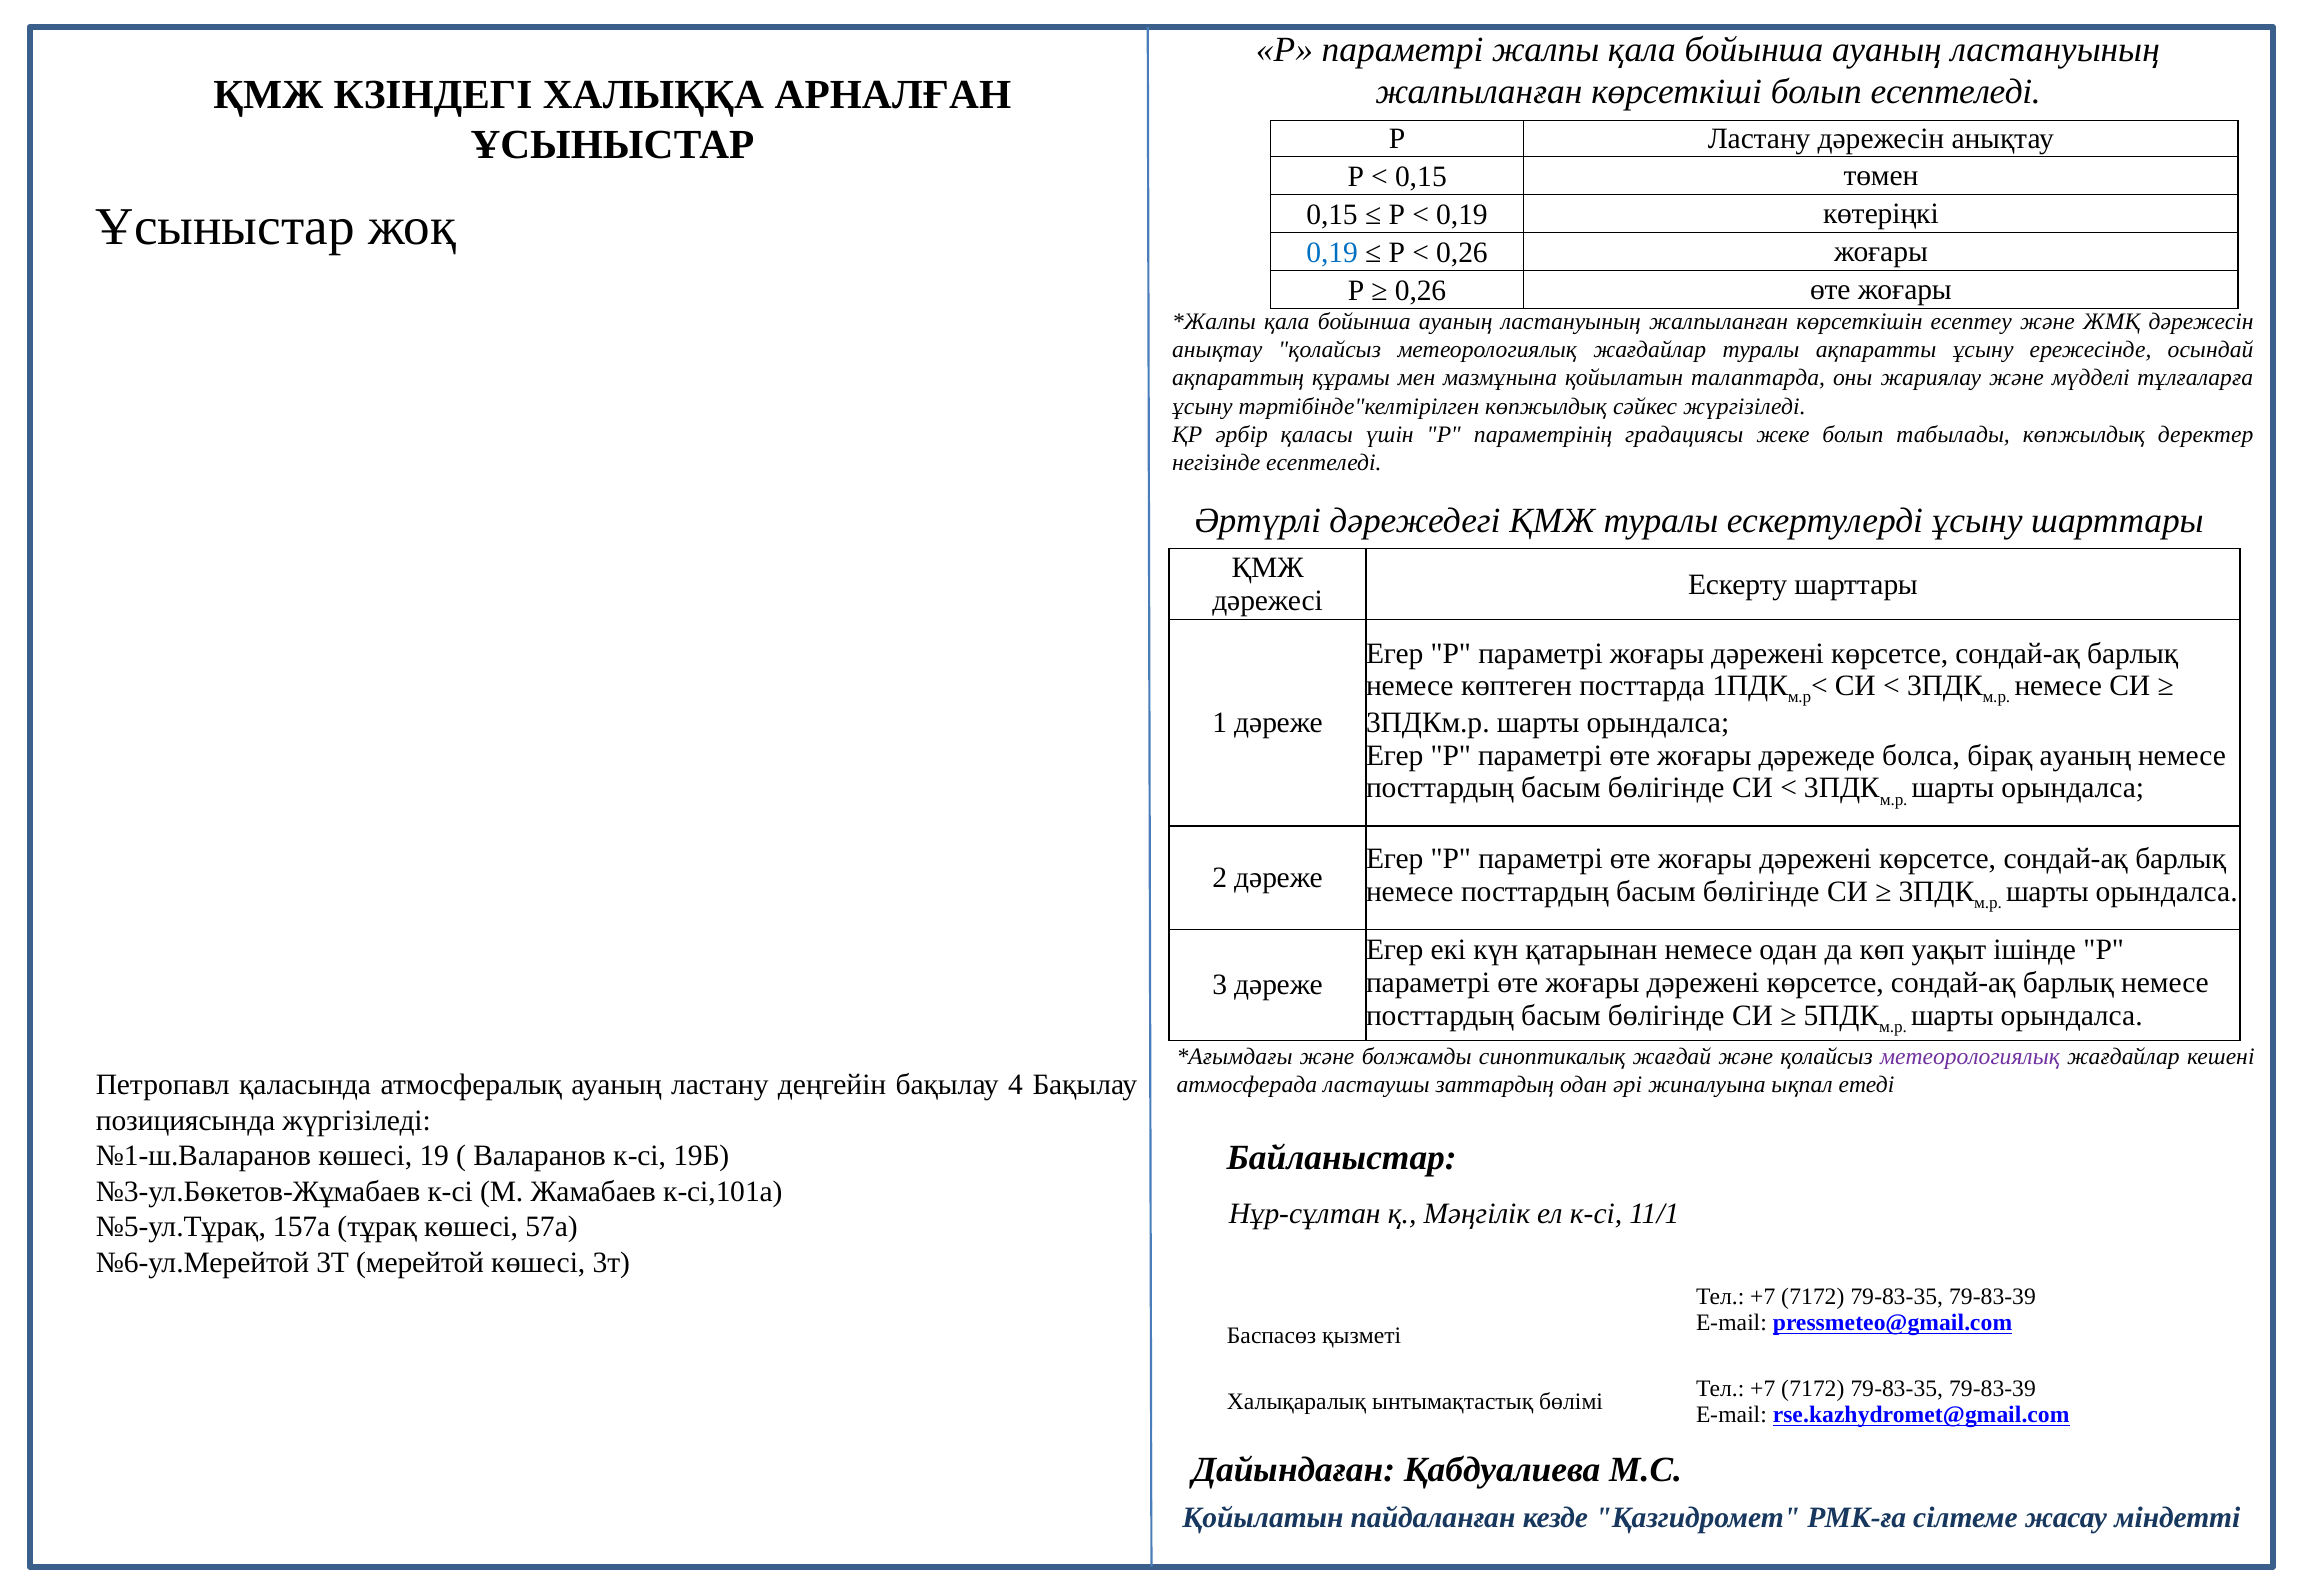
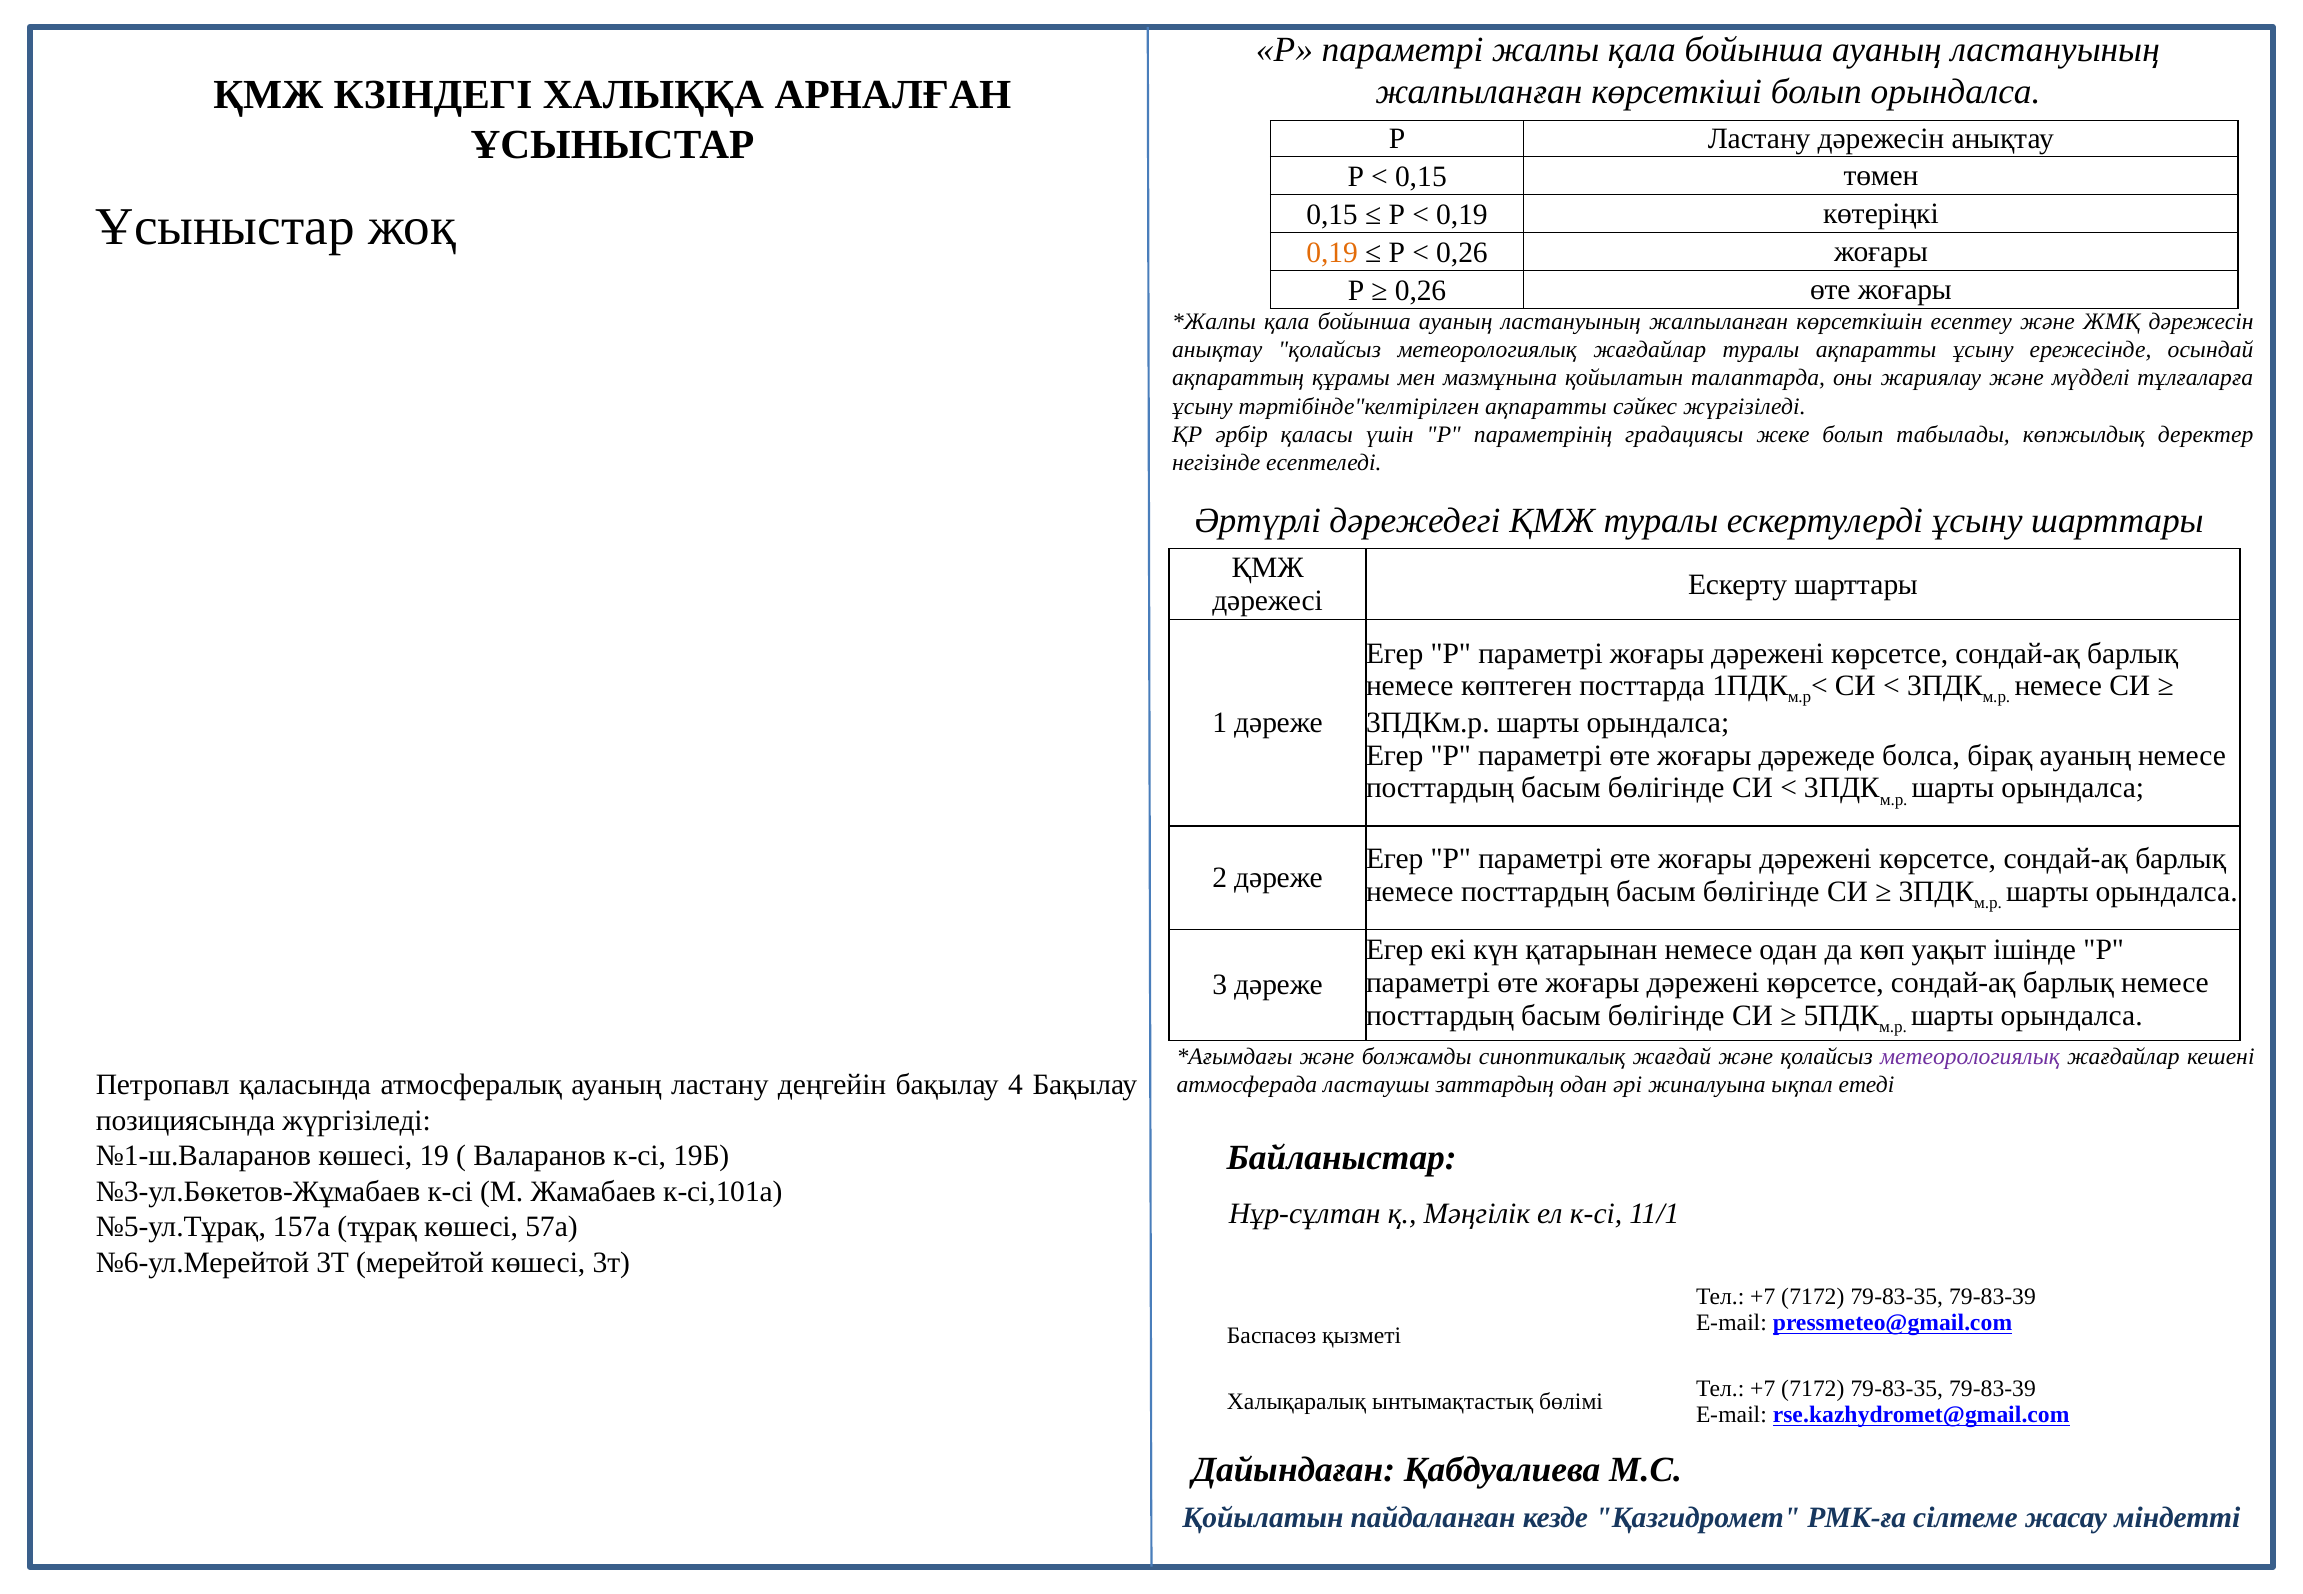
болып есептеледі: есептеледі -> орындалса (1956, 92)
0,19 colour: blue -> orange (1332, 253)
тәртібінде"келтірілген көпжылдық: көпжылдық -> ақпаратты (1546, 407)
